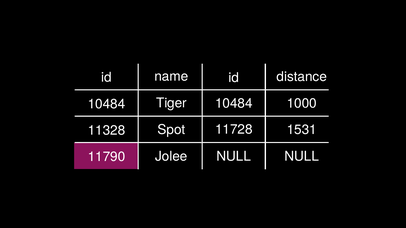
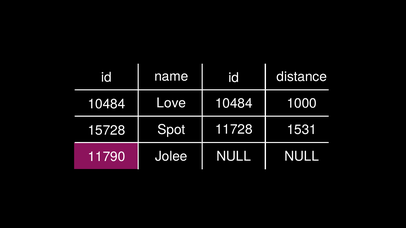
Tiger: Tiger -> Love (171, 103)
11328: 11328 -> 15728 (106, 131)
